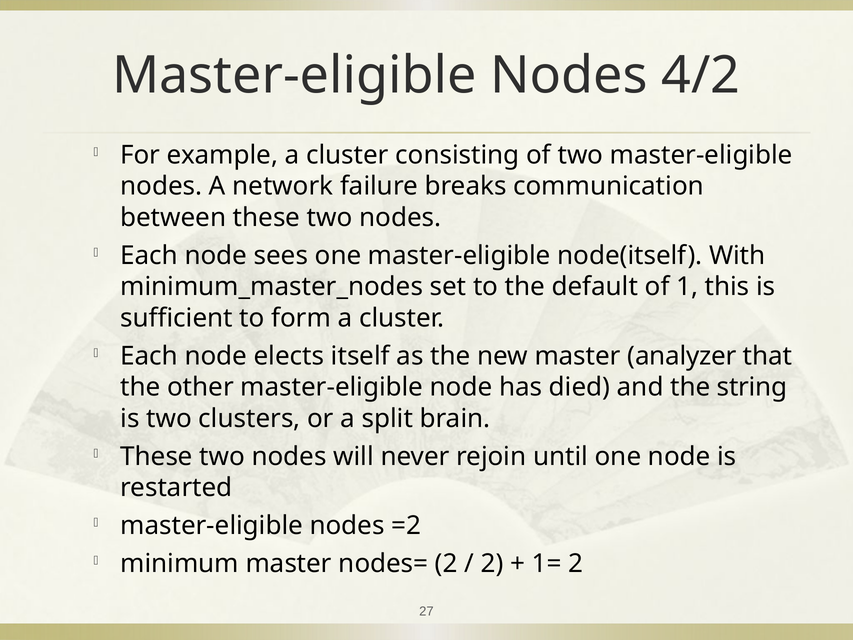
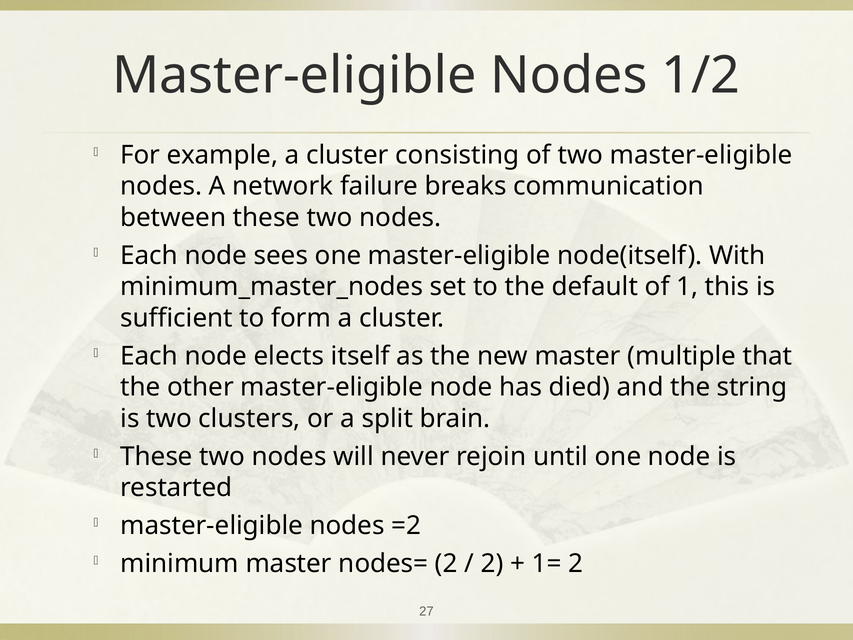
4/2: 4/2 -> 1/2 (701, 76)
analyzer: analyzer -> multiple (682, 356)
